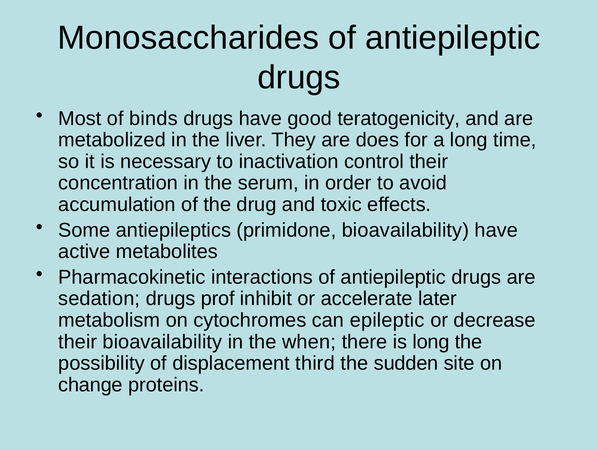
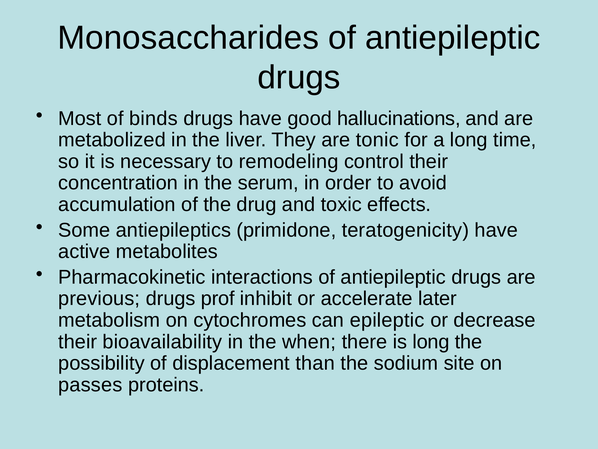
teratogenicity: teratogenicity -> hallucinations (399, 118)
does: does -> tonic (377, 140)
inactivation: inactivation -> remodeling (289, 161)
primidone bioavailability: bioavailability -> teratogenicity (405, 230)
sedation: sedation -> previous (99, 298)
third: third -> than (315, 363)
sudden: sudden -> sodium (406, 363)
change: change -> passes (90, 384)
